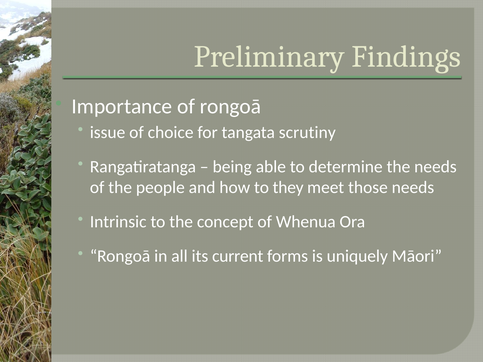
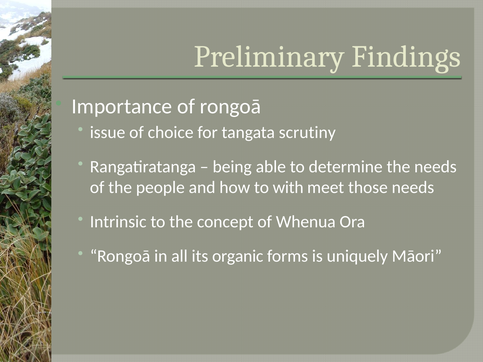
they: they -> with (288, 188)
current: current -> organic (238, 256)
